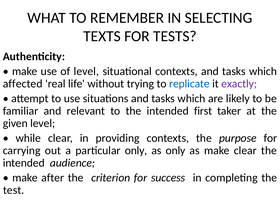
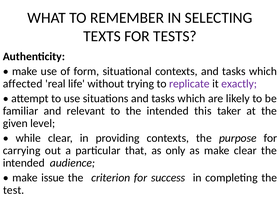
of level: level -> form (86, 71)
replicate colour: blue -> purple (189, 84)
first: first -> this (203, 111)
particular only: only -> that (136, 150)
after: after -> issue (53, 178)
